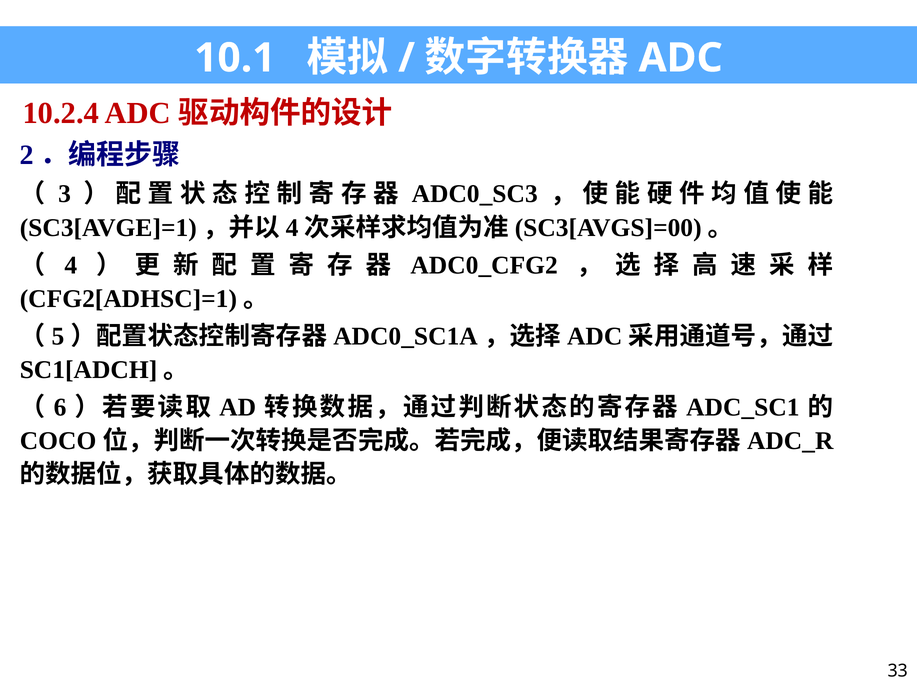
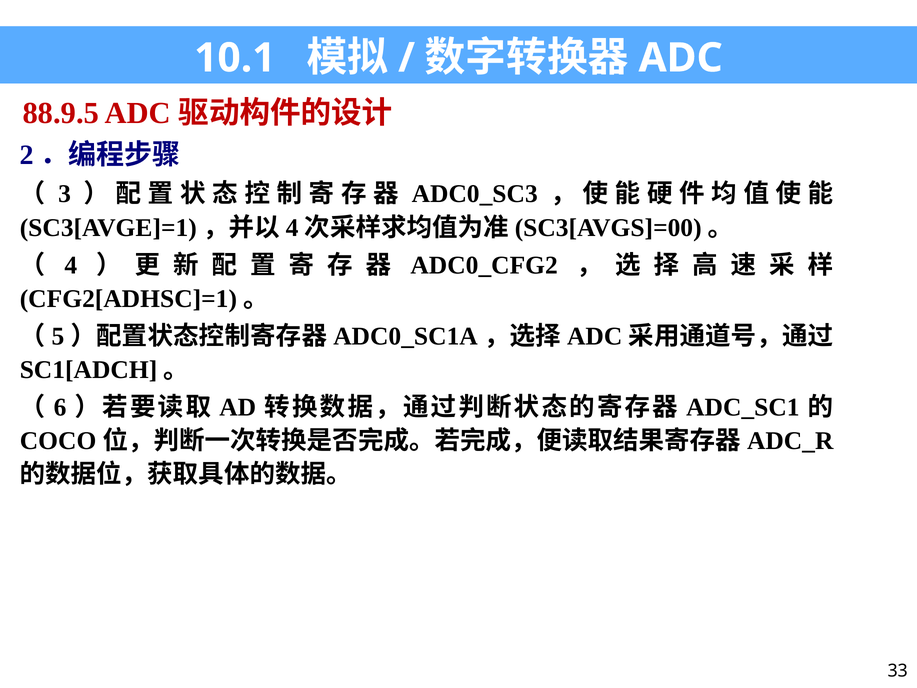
10.2.4: 10.2.4 -> 88.9.5 (61, 113)
